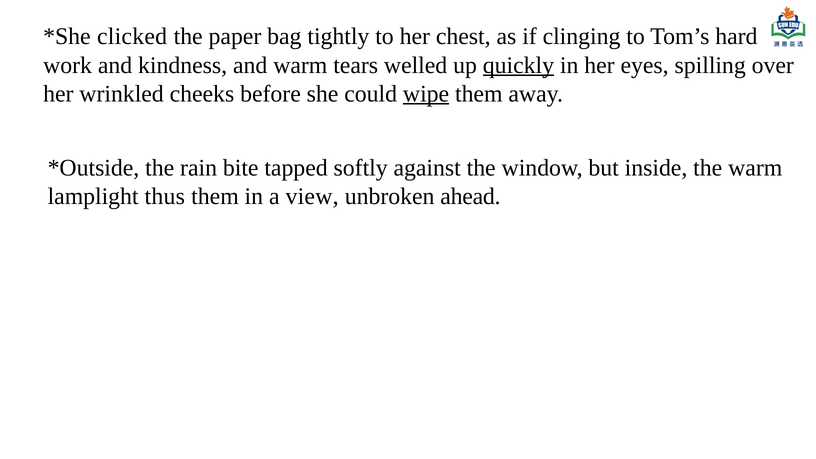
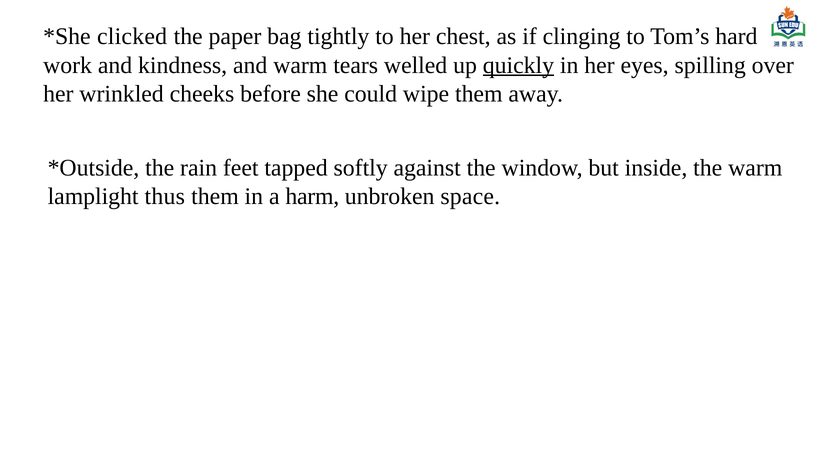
wipe underline: present -> none (426, 94)
bite: bite -> feet (241, 168)
view: view -> harm (312, 197)
ahead: ahead -> space (470, 197)
